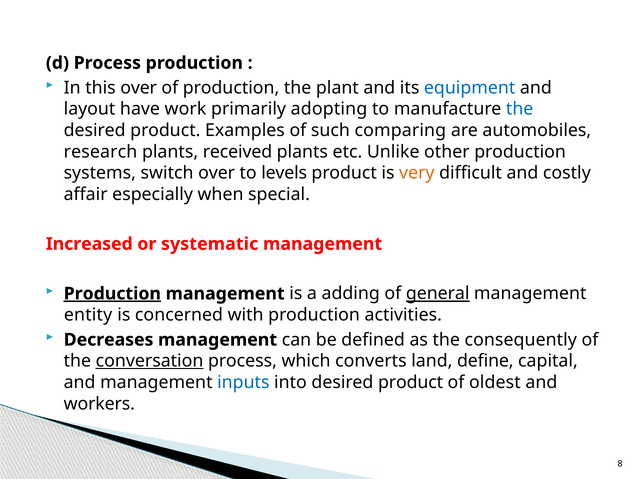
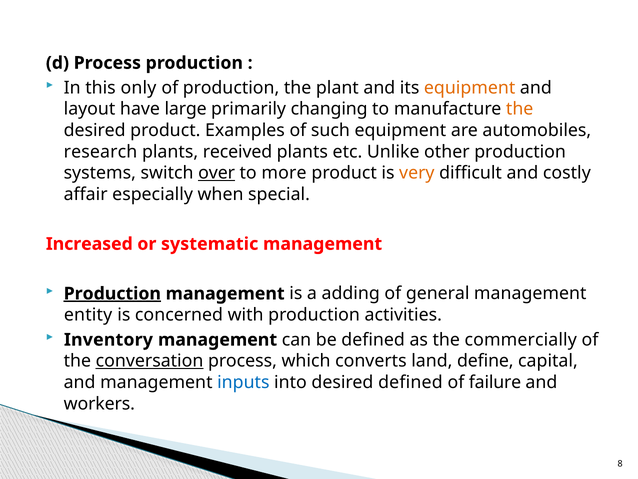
this over: over -> only (138, 88)
equipment colour: blue -> orange (470, 88)
work: work -> large (186, 109)
adopting: adopting -> changing (329, 109)
the colour: blue -> orange (520, 109)
such comparing: comparing -> equipment (400, 130)
over underline: none -> present (217, 173)
levels: levels -> more (284, 173)
general underline: present -> none (438, 293)
Decreases: Decreases -> Inventory (108, 339)
consequently: consequently -> commercially (521, 339)
into desired product: product -> defined (410, 382)
oldest: oldest -> failure (495, 382)
